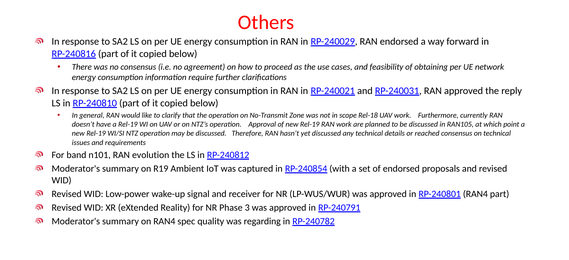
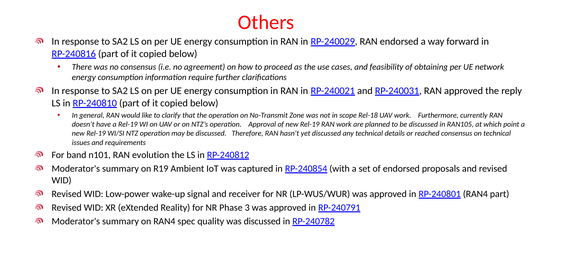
was regarding: regarding -> discussed (262, 222)
